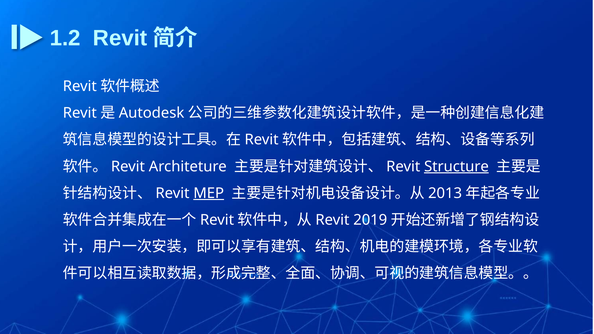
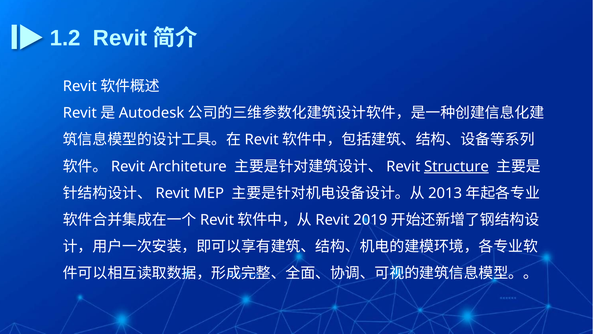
MEP underline: present -> none (209, 193)
